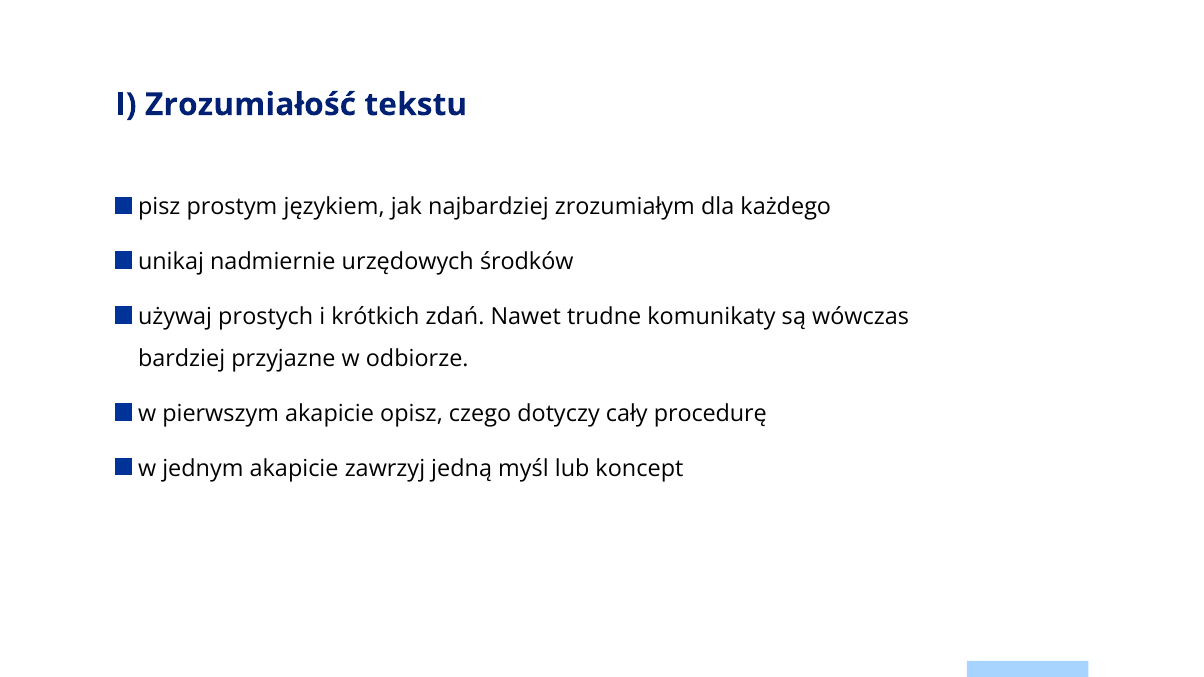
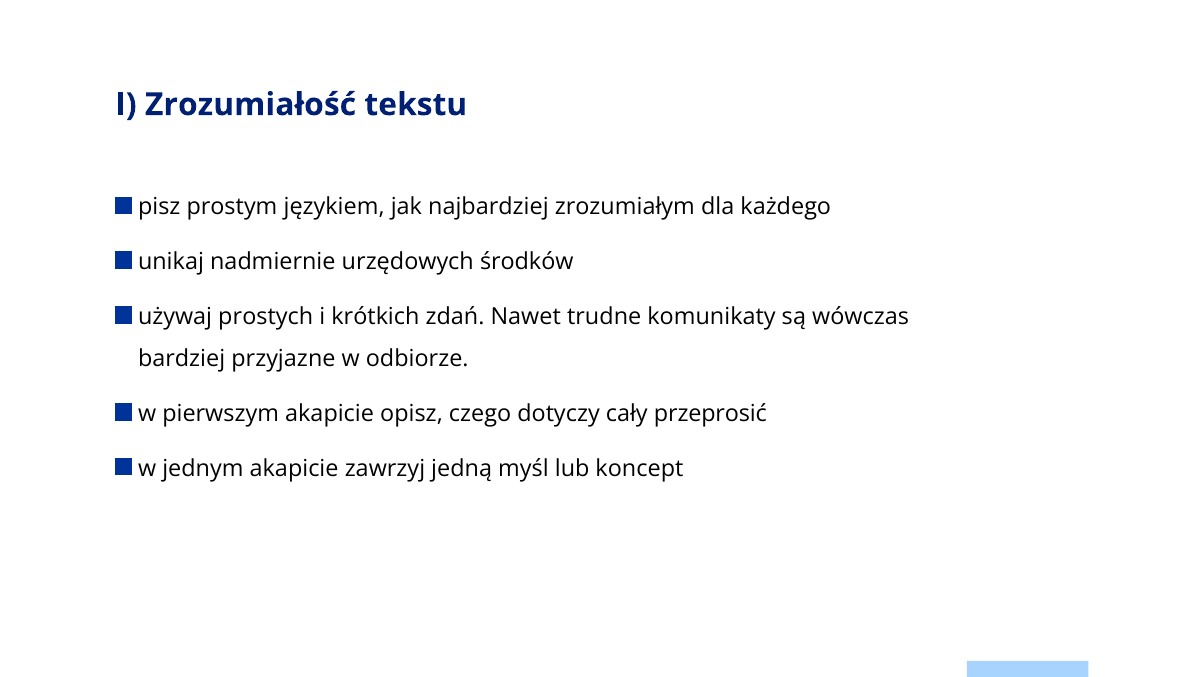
procedurę: procedurę -> przeprosić (710, 414)
